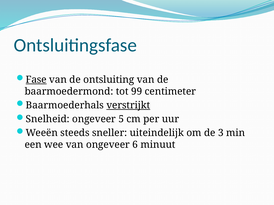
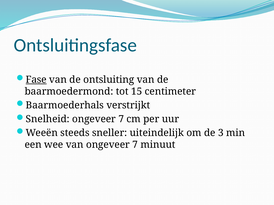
99: 99 -> 15 (137, 92)
verstrijkt underline: present -> none (128, 106)
Snelheid ongeveer 5: 5 -> 7 (121, 119)
van ongeveer 6: 6 -> 7 (135, 145)
